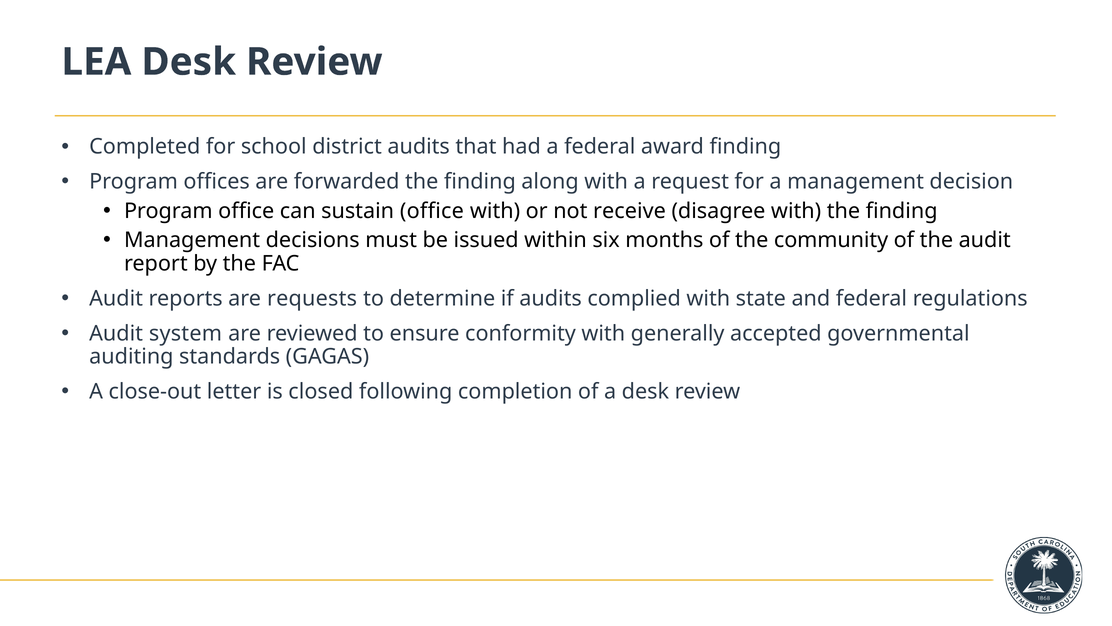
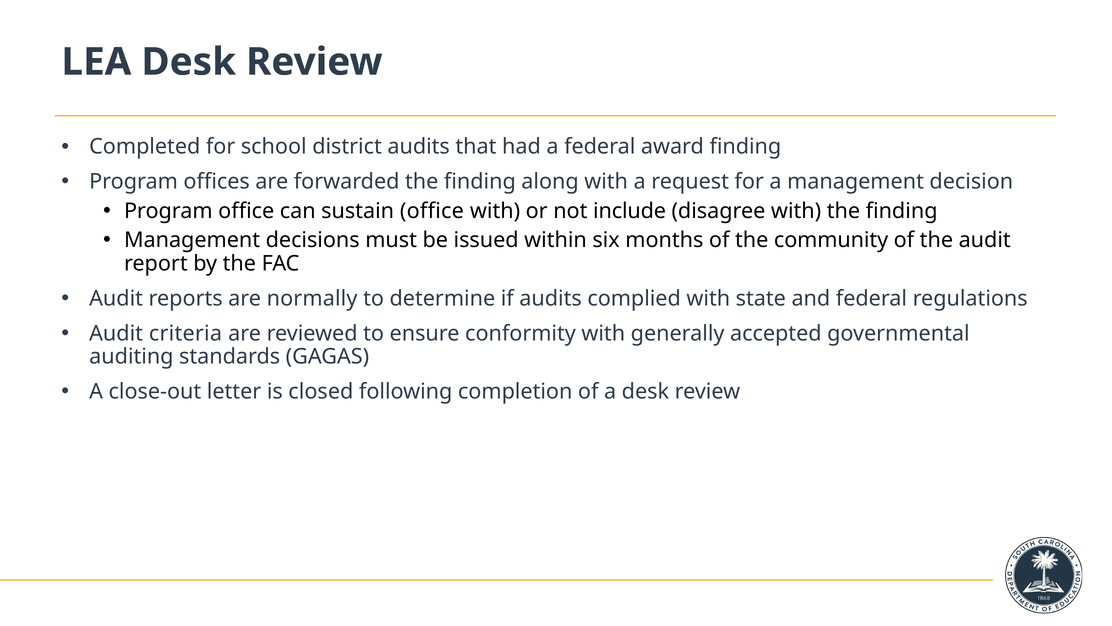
receive: receive -> include (630, 211)
requests: requests -> normally (312, 298)
system: system -> criteria (185, 333)
